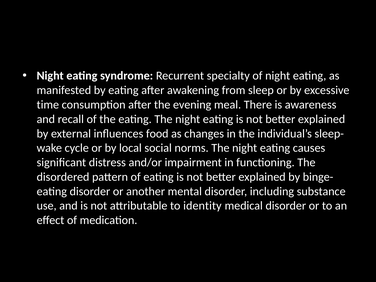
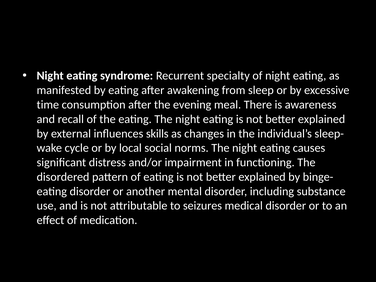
food: food -> skills (157, 134)
identity: identity -> seizures (203, 206)
